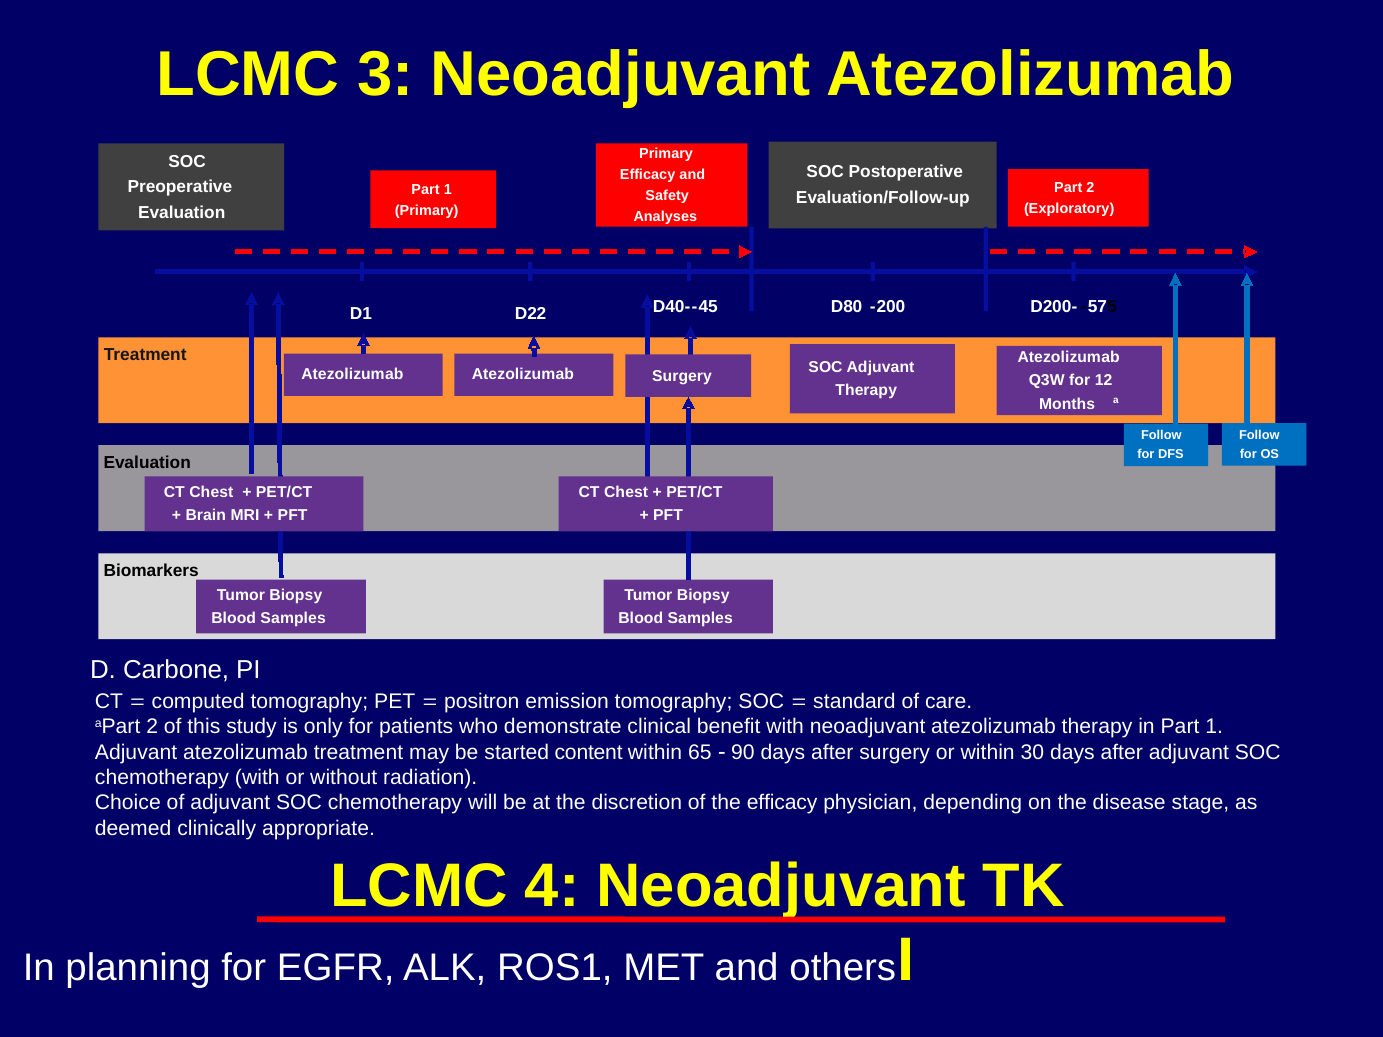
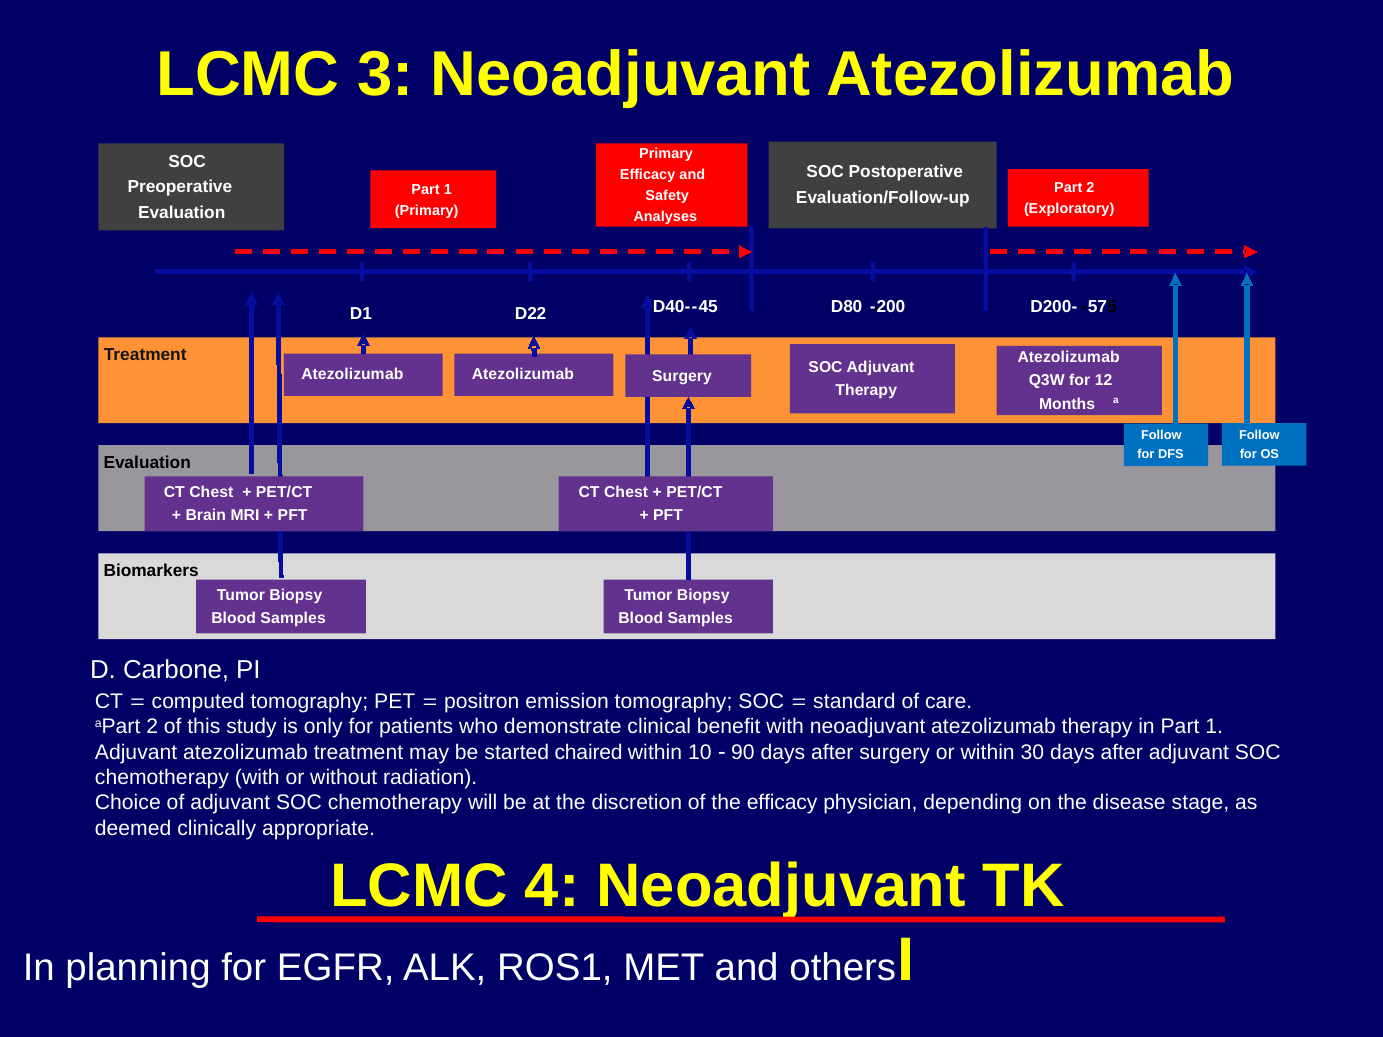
content: content -> chaired (589, 752)
65: 65 -> 10 (700, 752)
